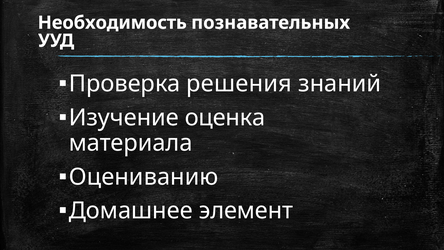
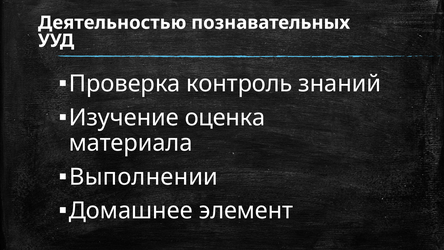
Необходимость: Необходимость -> Деятельностью (112, 23)
решения: решения -> контроль (239, 84)
Оцениванию: Оцениванию -> Выполнении (144, 177)
